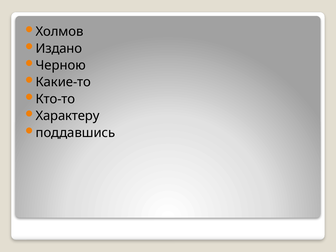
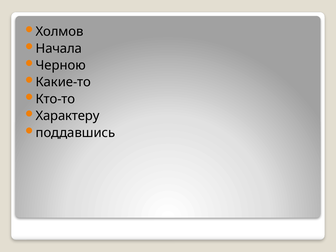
Издано: Издано -> Начала (59, 48)
